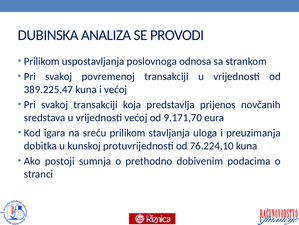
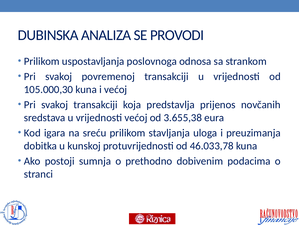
389.225,47: 389.225,47 -> 105.000,30 (48, 89)
9.171,70: 9.171,70 -> 3.655,38 (183, 117)
76.224,10: 76.224,10 -> 46.033,78 (212, 145)
